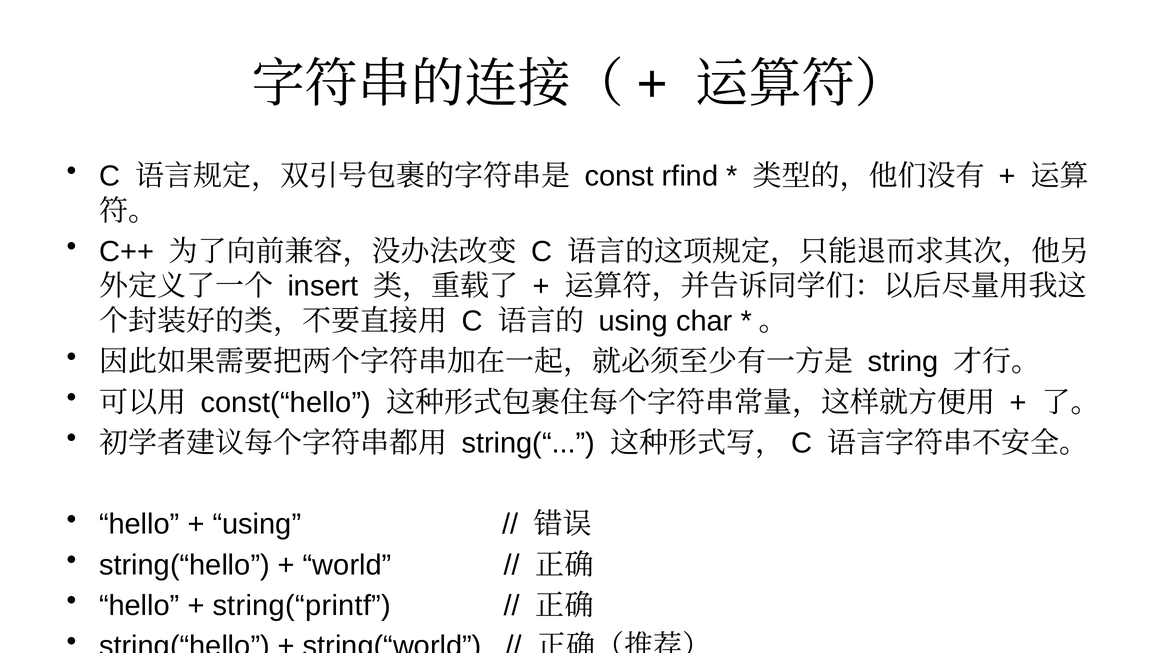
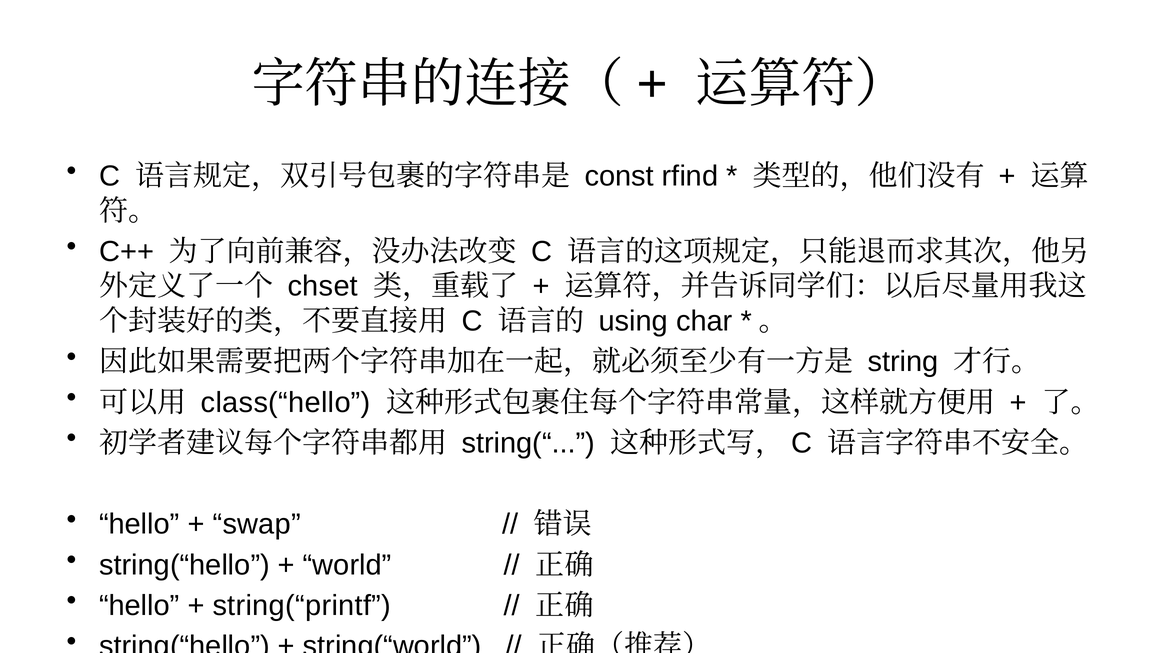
insert: insert -> chset (323, 286)
const(“hello: const(“hello -> class(“hello (286, 402)
using: using -> swap (257, 524)
